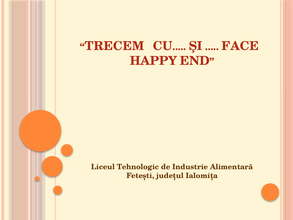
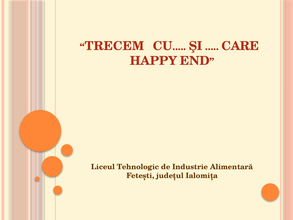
FACE: FACE -> CARE (240, 46)
